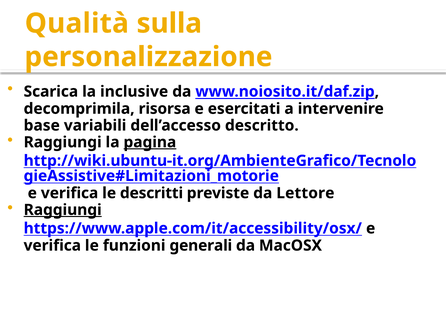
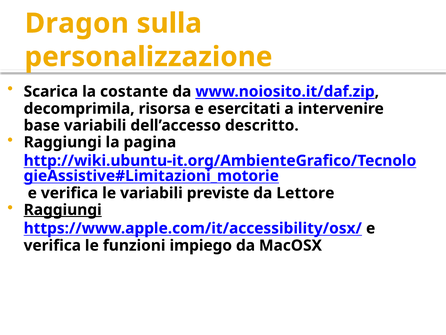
Qualità: Qualità -> Dragon (77, 23)
inclusive: inclusive -> costante (134, 91)
pagina underline: present -> none (150, 142)
le descritti: descritti -> variabili (151, 193)
generali: generali -> impiego (201, 245)
